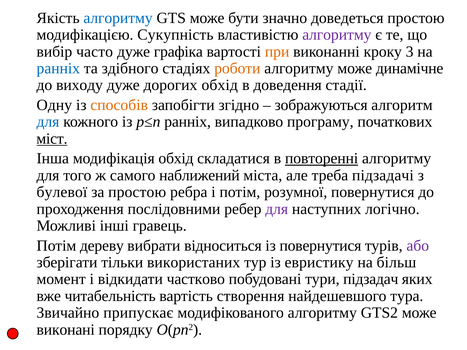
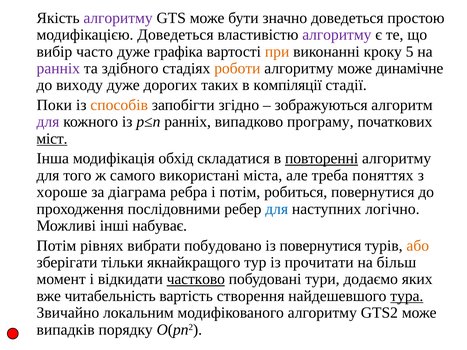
алгоритму colour: blue -> purple (118, 18)
модифікацією Сукупність: Сукупність -> Доведеться (175, 35)
3: 3 -> 5 (410, 52)
ранніх colour: blue -> purple (58, 68)
дорогих обхід: обхід -> таких (220, 85)
доведення: доведення -> компіляції (288, 85)
Одну: Одну -> Поки (54, 105)
для colour: blue -> purple (48, 122)
наближений: наближений -> використані (199, 175)
підзадачі: підзадачі -> поняттях (383, 175)
булевої: булевої -> хороше (62, 192)
за простою: простою -> діаграма (137, 192)
розумної: розумної -> робиться (296, 192)
для colour: purple -> blue (277, 209)
гравець: гравець -> набуває (160, 226)
дереву: дереву -> рівнях (102, 246)
відноситься: відноситься -> побудовано (223, 246)
або colour: purple -> orange (418, 246)
використаних: використаних -> якнайкращого (194, 263)
евристику: евристику -> прочитати (319, 263)
частково underline: none -> present (196, 279)
підзадач: підзадач -> додаємо (371, 279)
тура underline: none -> present (407, 296)
припускає: припускає -> локальним (138, 313)
виконані: виконані -> випадків (66, 330)
